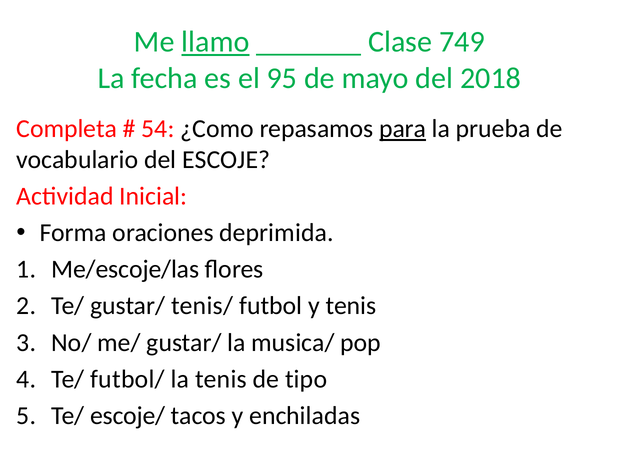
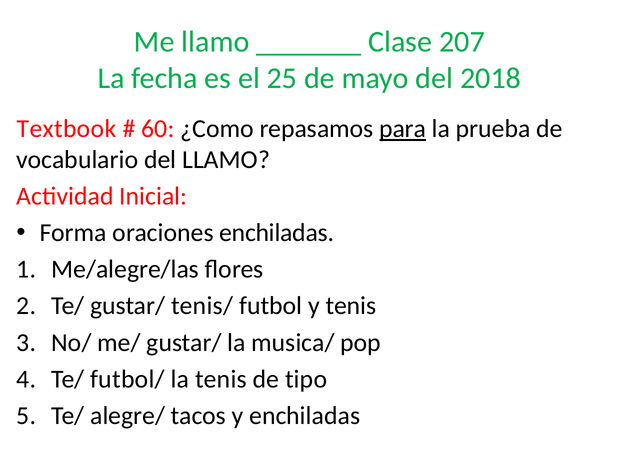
llamo underline: present -> none (215, 42)
749: 749 -> 207 (462, 42)
95: 95 -> 25 (282, 78)
Completa: Completa -> Textbook (67, 129)
54: 54 -> 60 (158, 129)
del ESCOJE: ESCOJE -> LLAMO (226, 160)
oraciones deprimida: deprimida -> enchiladas (277, 233)
Me/escoje/las: Me/escoje/las -> Me/alegre/las (125, 269)
escoje/: escoje/ -> alegre/ (128, 415)
